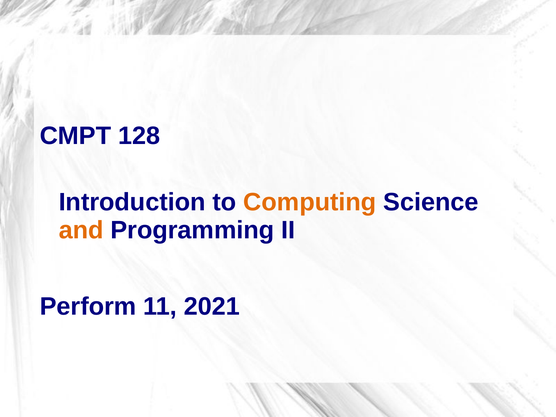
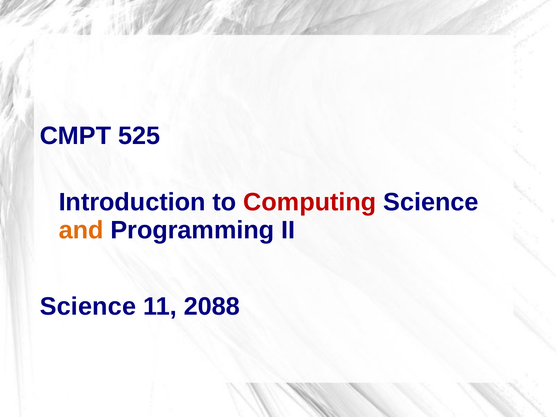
128: 128 -> 525 (139, 136)
Computing colour: orange -> red (310, 202)
Perform: Perform -> Science (88, 307)
2021: 2021 -> 2088 (212, 307)
